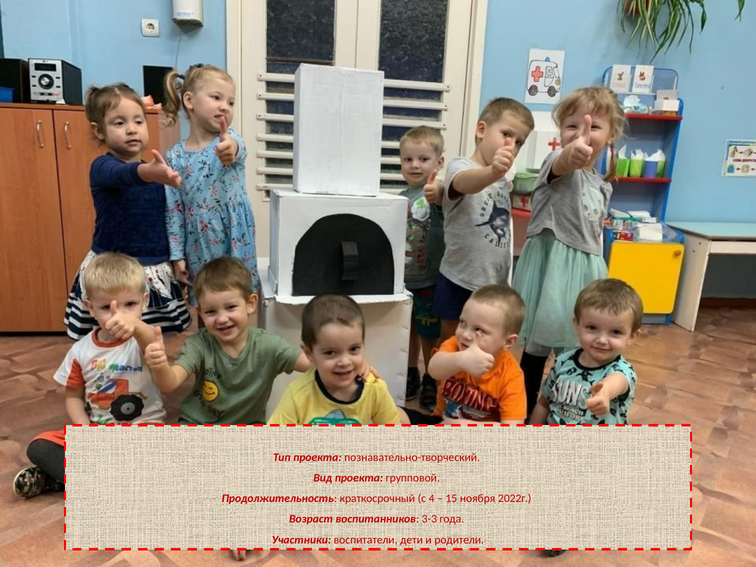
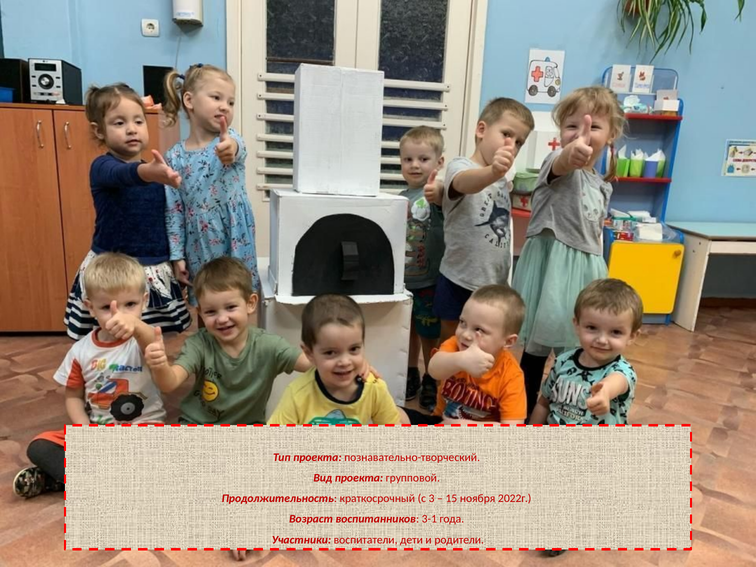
4: 4 -> 3 (432, 499)
3-3: 3-3 -> 3-1 (429, 519)
